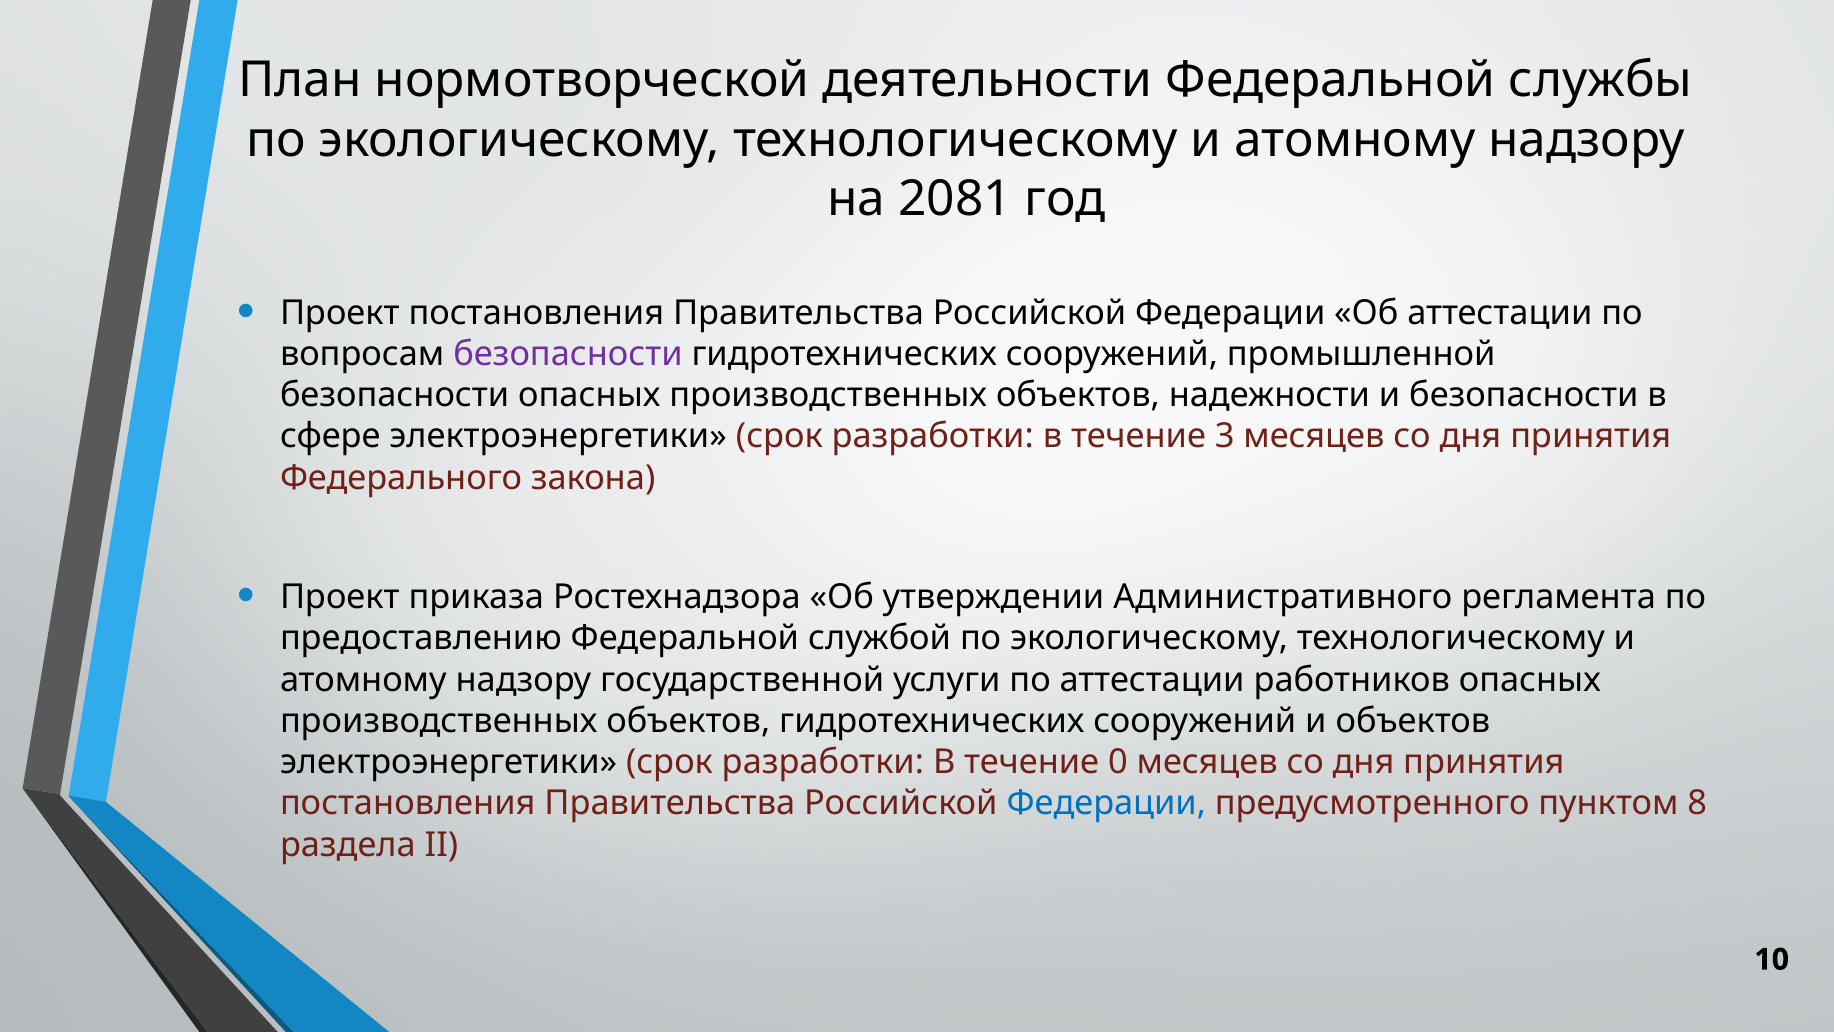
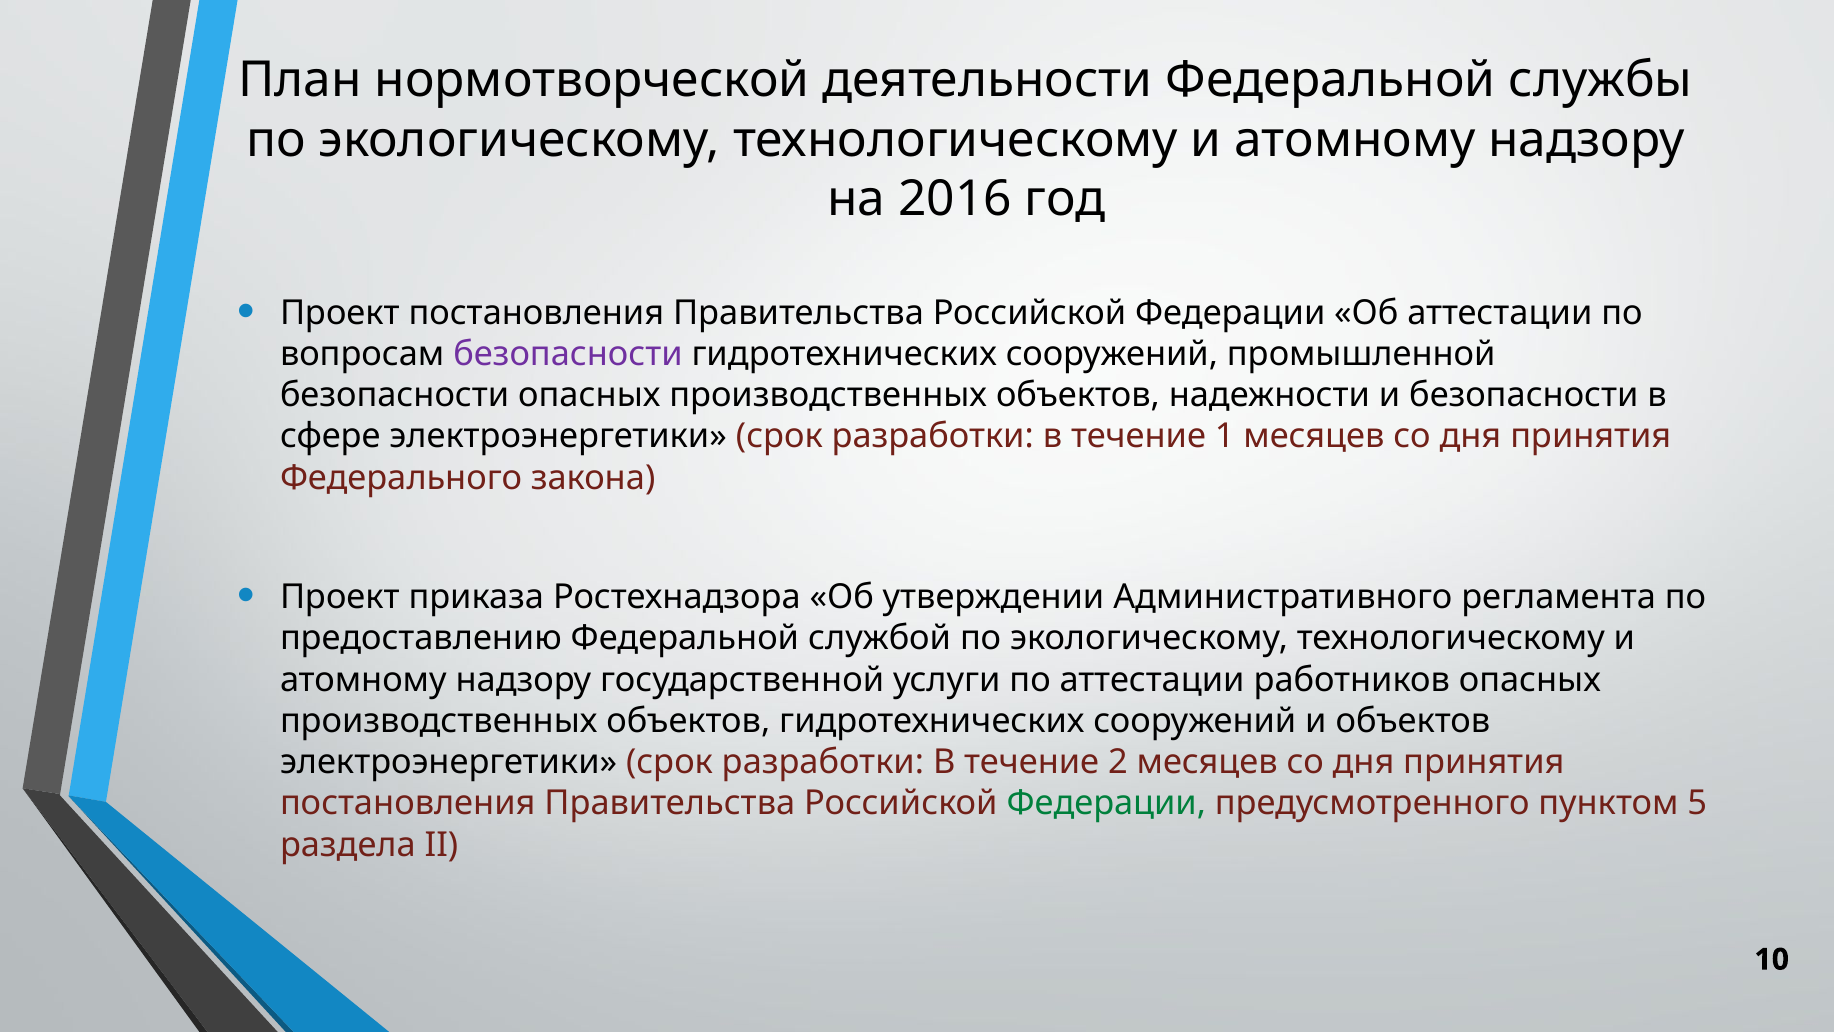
2081: 2081 -> 2016 (955, 199)
3: 3 -> 1 (1225, 436)
0: 0 -> 2 (1118, 762)
Федерации colour: blue -> green (1106, 803)
8: 8 -> 5 (1697, 803)
